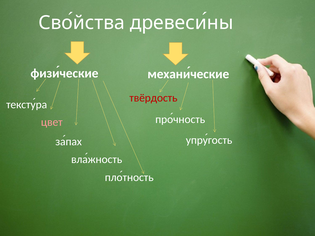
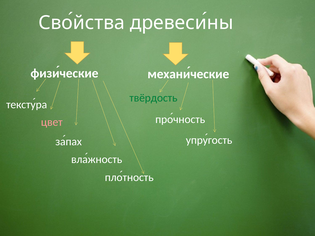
твёрдость colour: red -> green (153, 98)
